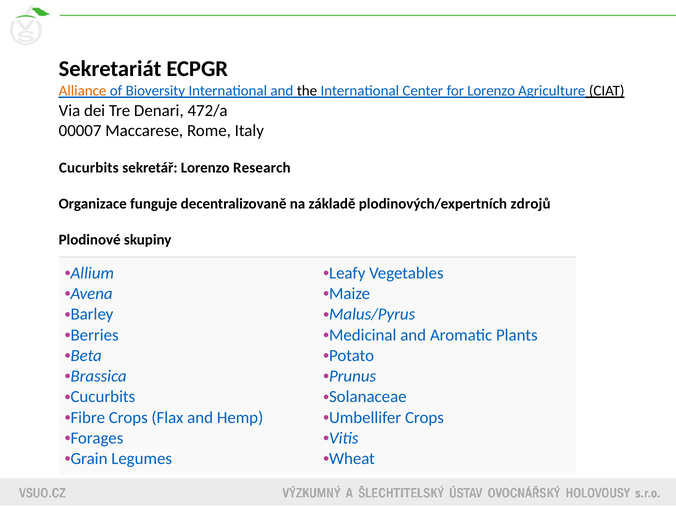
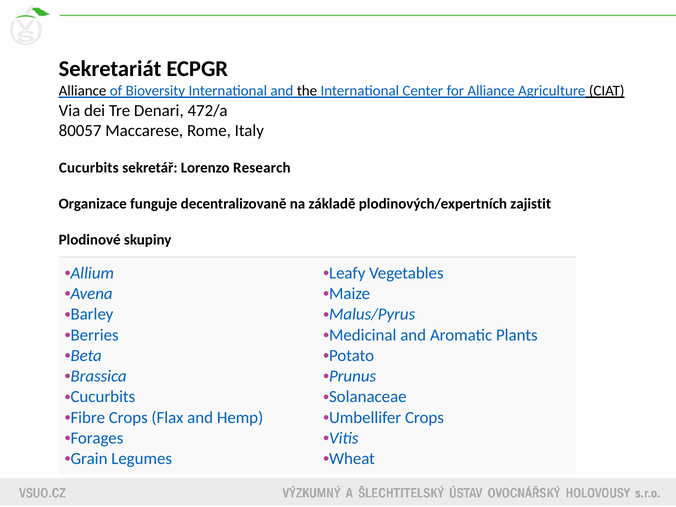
Alliance colour: orange -> black (83, 91)
for Lorenzo: Lorenzo -> Alliance (491, 91)
00007: 00007 -> 80057 (80, 131)
zdrojů: zdrojů -> zajistit (531, 204)
